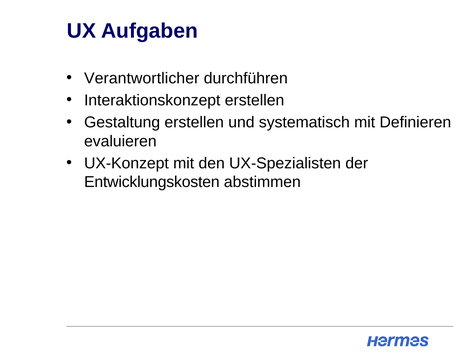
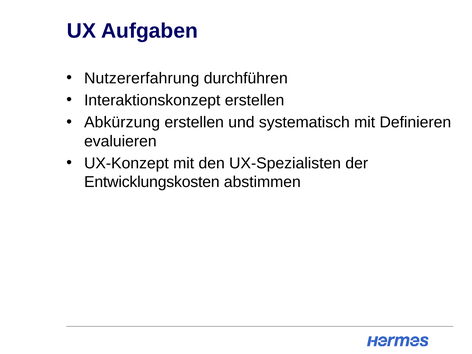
Verantwortlicher: Verantwortlicher -> Nutzererfahrung (142, 78)
Gestaltung: Gestaltung -> Abkürzung (122, 122)
